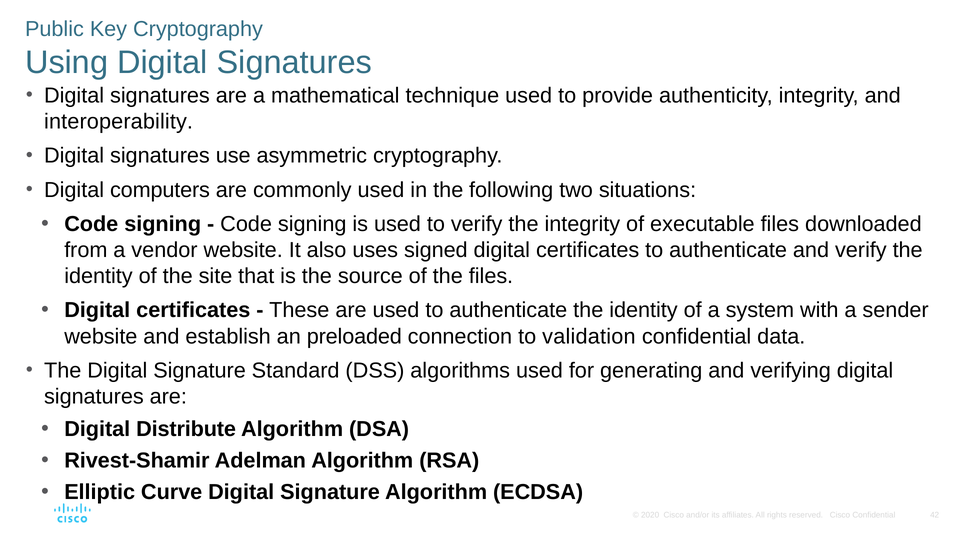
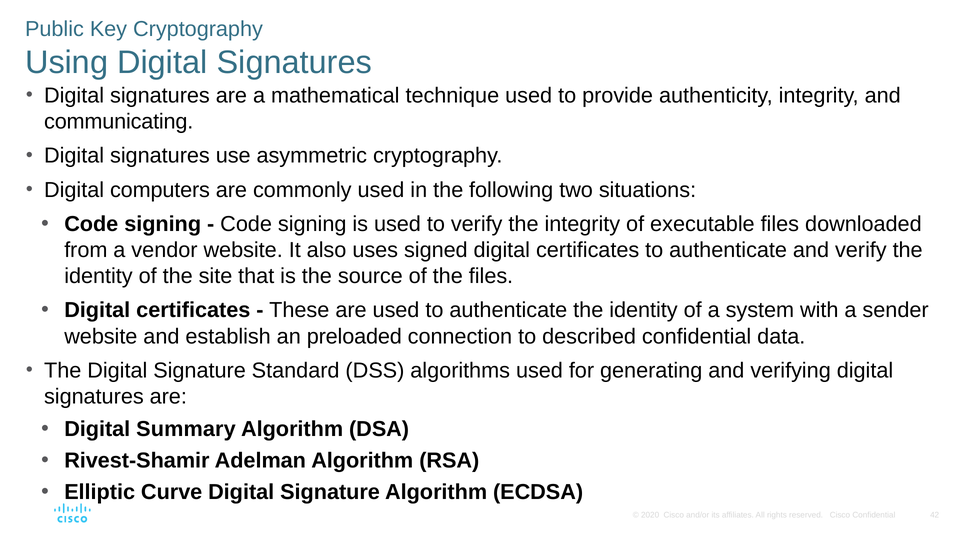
interoperability: interoperability -> communicating (119, 122)
validation: validation -> described (589, 336)
Distribute: Distribute -> Summary (186, 429)
